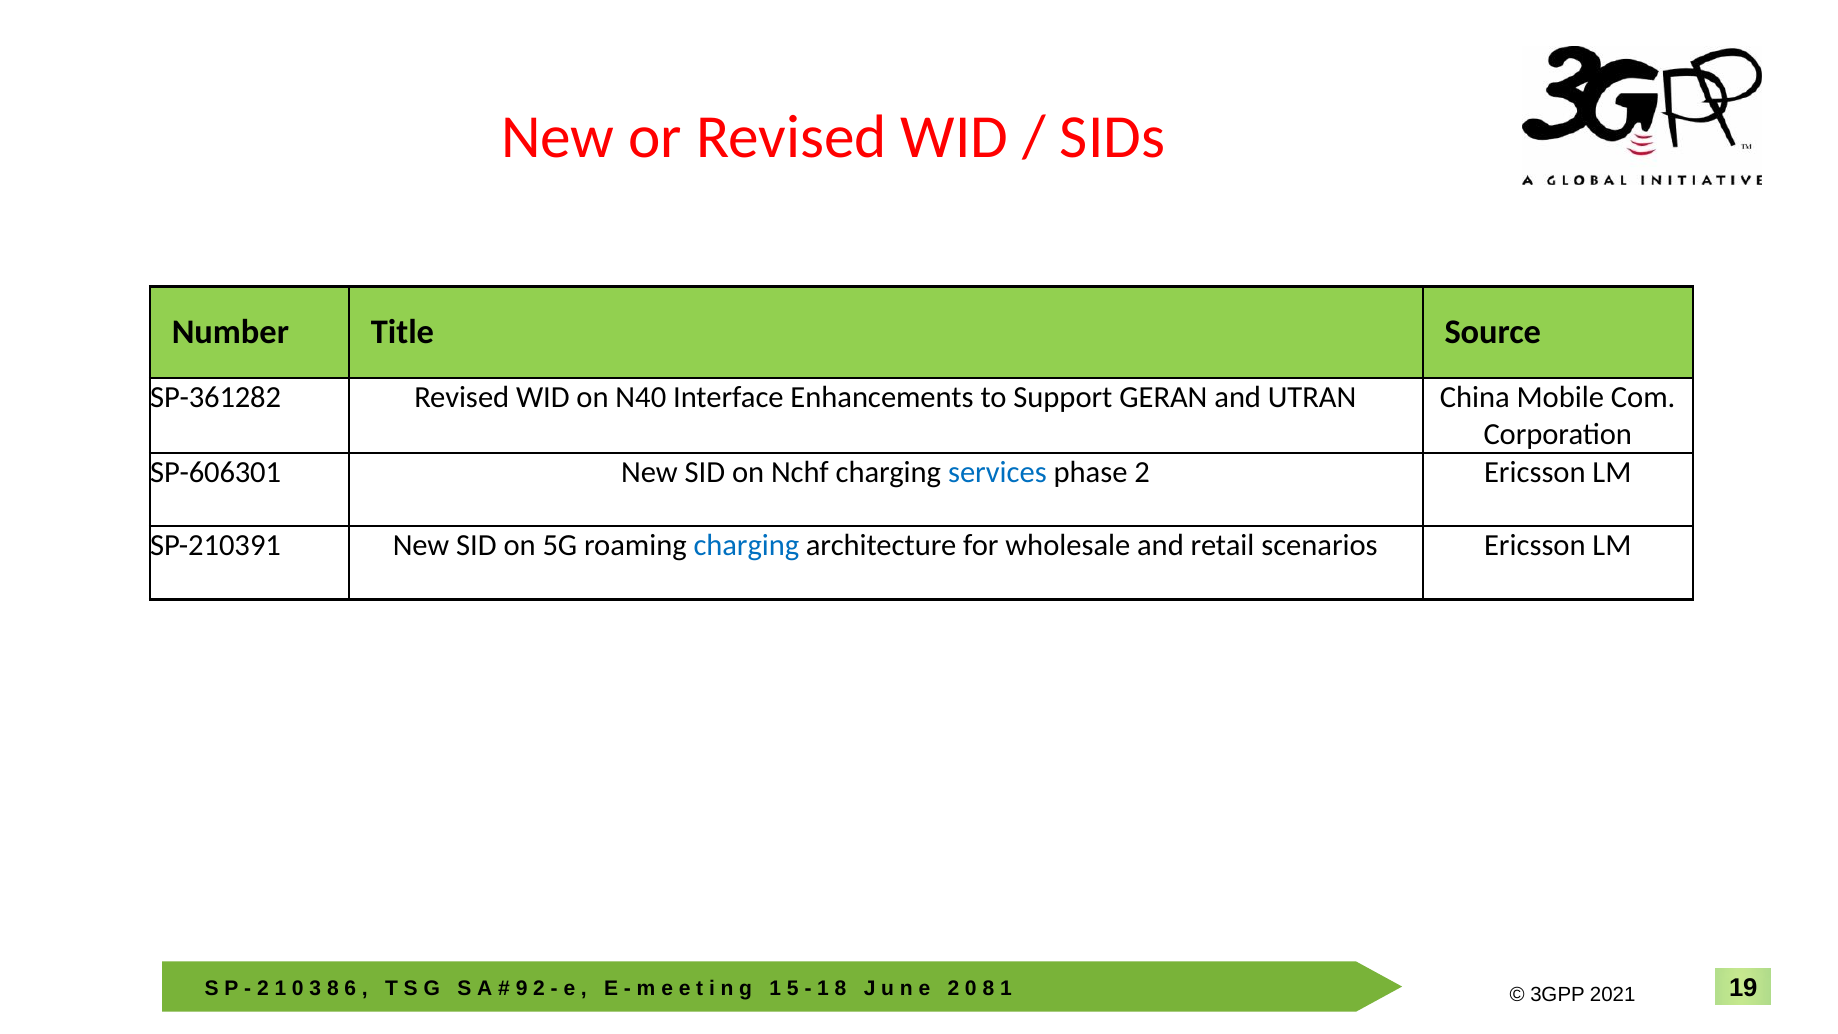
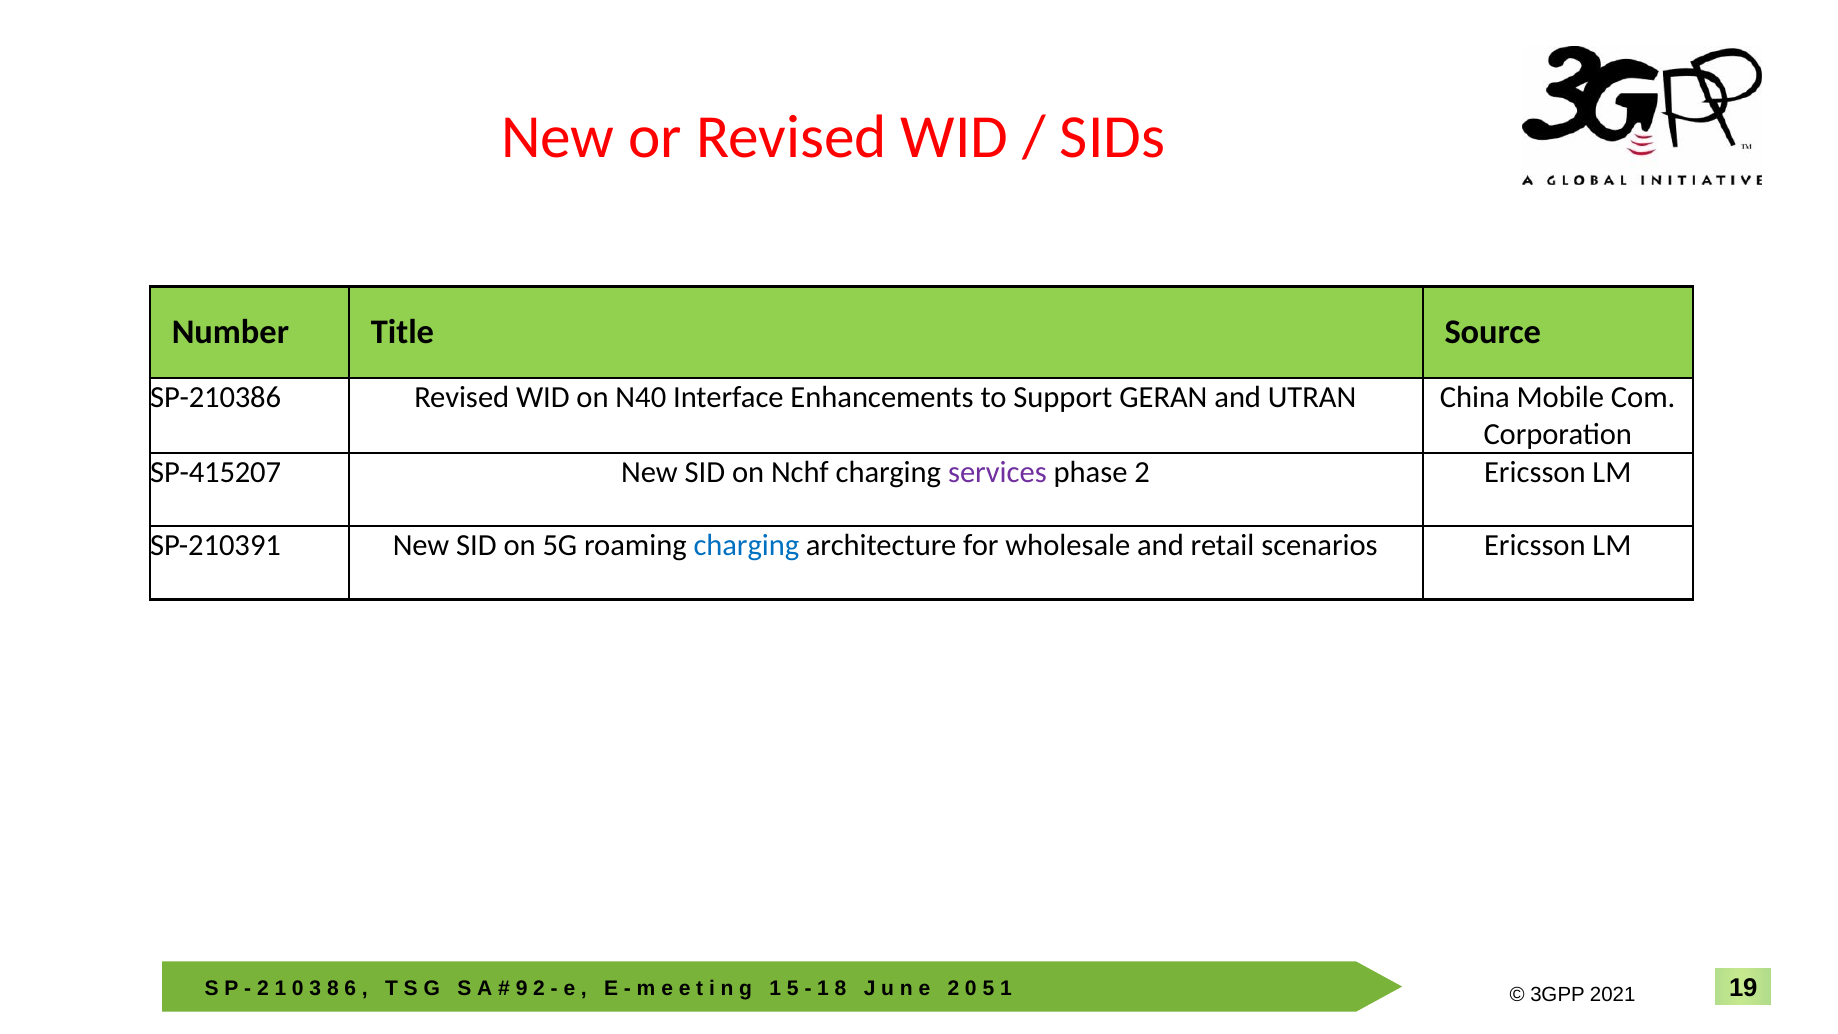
SP-361282: SP-361282 -> SP-210386 (216, 397)
SP-606301: SP-606301 -> SP-415207 (216, 472)
services colour: blue -> purple (997, 472)
8: 8 -> 5 (989, 989)
